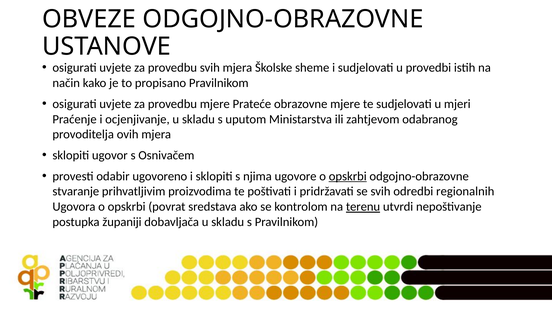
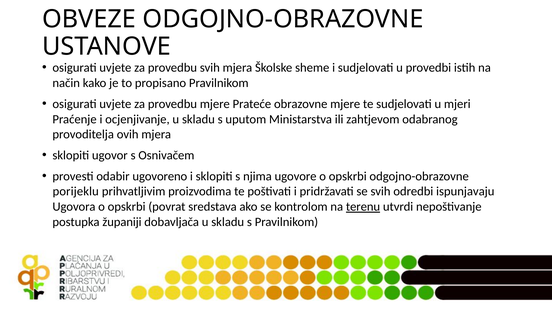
opskrbi underline: present -> none (348, 176)
stvaranje: stvaranje -> porijeklu (76, 191)
regionalnih: regionalnih -> ispunjavaju (465, 191)
